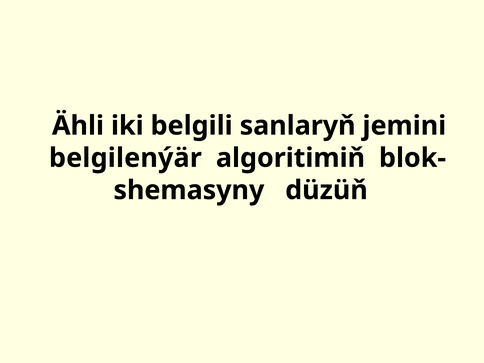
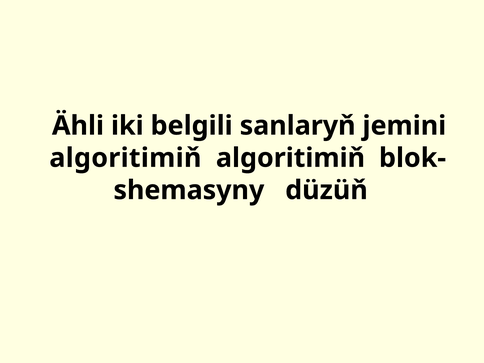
belgilenýär: belgilenýär -> algoritimiň (125, 158)
